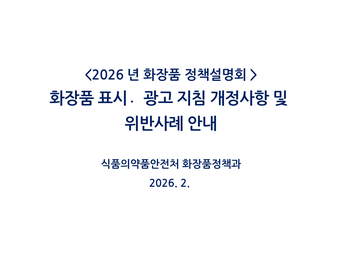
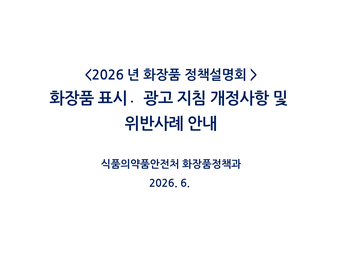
2: 2 -> 6 (185, 184)
